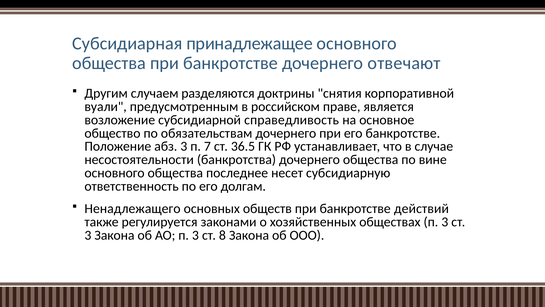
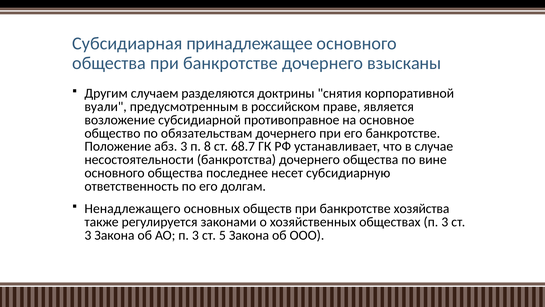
отвечают: отвечают -> взысканы (404, 63)
справедливость: справедливость -> противоправное (292, 120)
7: 7 -> 8 (207, 146)
36.5: 36.5 -> 68.7 (243, 146)
действий: действий -> хозяйства (422, 208)
8: 8 -> 5 (222, 235)
